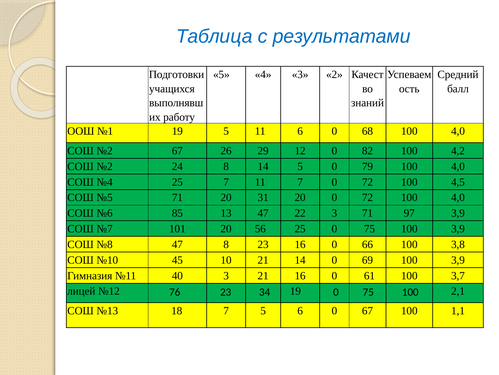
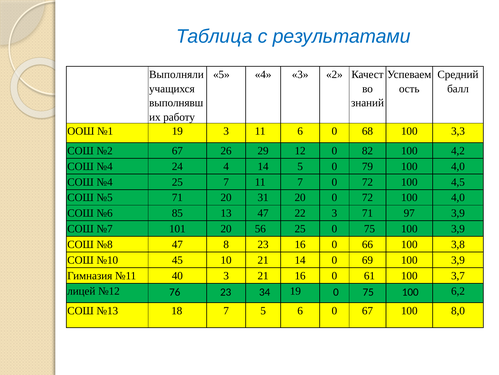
Подготовки: Подготовки -> Выполняли (176, 74)
19 5: 5 -> 3 (226, 131)
68 100 4,0: 4,0 -> 3,3 (458, 131)
№2: №2 -> №4 (105, 166)
24 8: 8 -> 4 (226, 166)
2,1: 2,1 -> 6,2 (458, 291)
1,1: 1,1 -> 8,0 (458, 310)
